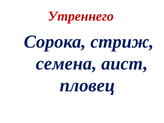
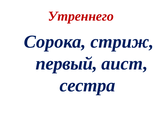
семена: семена -> первый (66, 64)
пловец: пловец -> сестра (87, 85)
